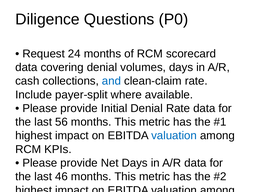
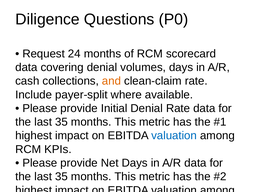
and colour: blue -> orange (111, 81)
56: 56 -> 35 (61, 122)
46: 46 -> 35 (61, 177)
